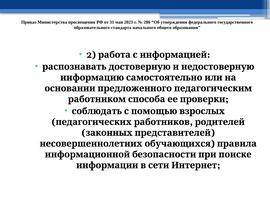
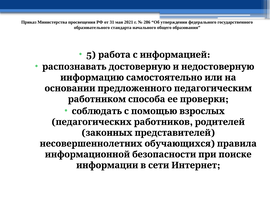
2: 2 -> 5 (91, 55)
